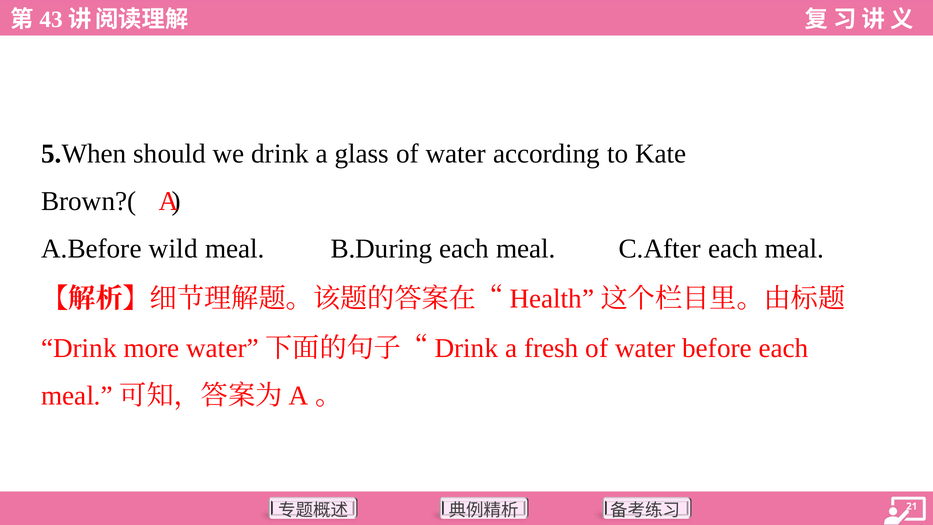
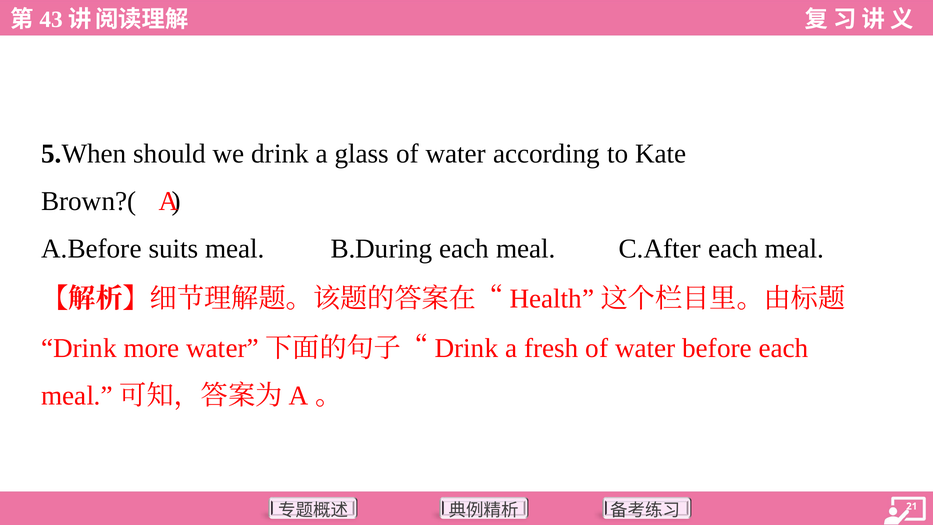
wild: wild -> suits (173, 249)
